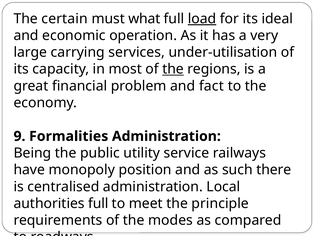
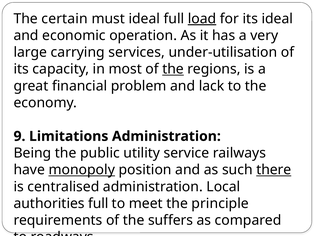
must what: what -> ideal (144, 19)
fact: fact -> lack (211, 86)
Formalities: Formalities -> Limitations (69, 136)
monopoly underline: none -> present (82, 169)
there underline: none -> present (274, 169)
modes: modes -> suffers (171, 220)
